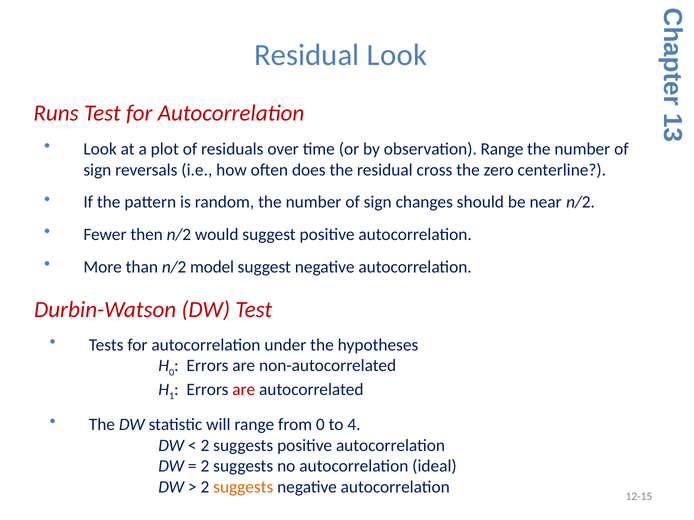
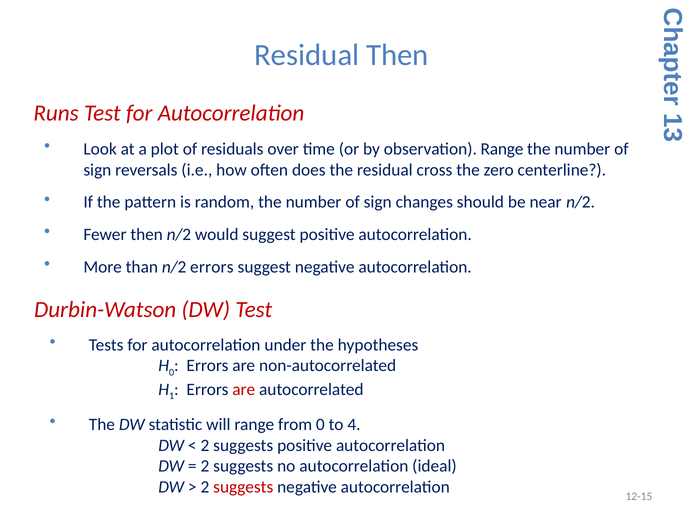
Residual Look: Look -> Then (397, 55)
n/2 model: model -> errors (212, 267)
suggests colour: orange -> red (243, 487)
